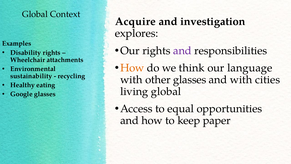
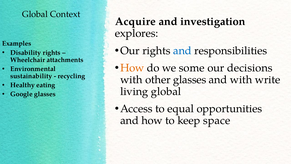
and colour: purple -> blue (182, 51)
think: think -> some (192, 68)
language: language -> decisions (250, 68)
cities: cities -> write (268, 80)
paper: paper -> space (217, 120)
